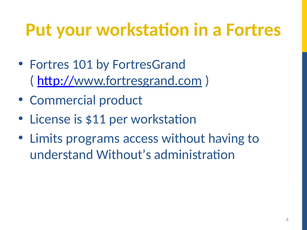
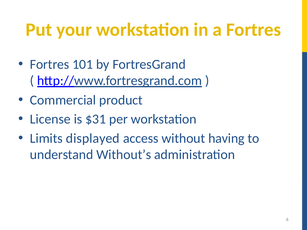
$11: $11 -> $31 (96, 119)
programs: programs -> displayed (93, 138)
